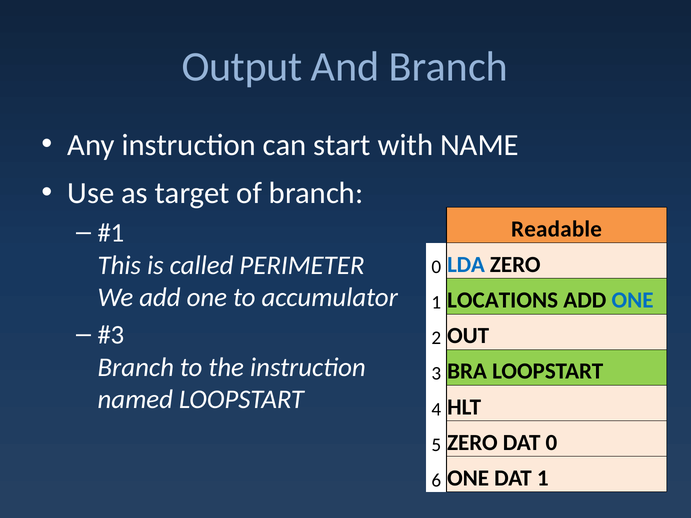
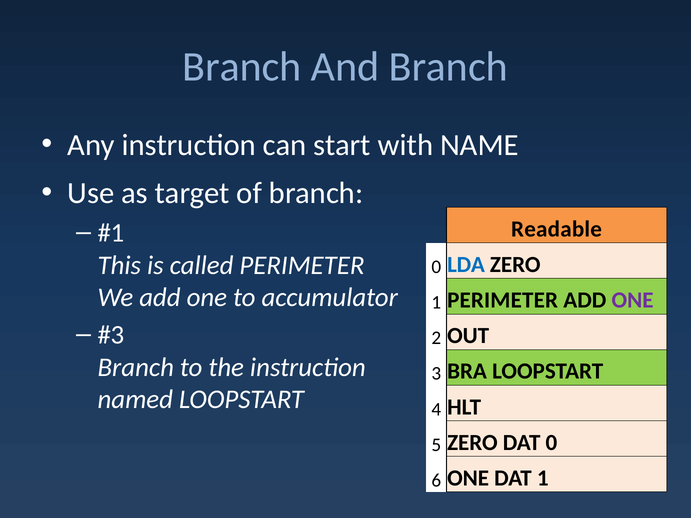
Output: Output -> Branch (242, 67)
1 LOCATIONS: LOCATIONS -> PERIMETER (503, 300)
ONE colour: blue -> purple (633, 300)
